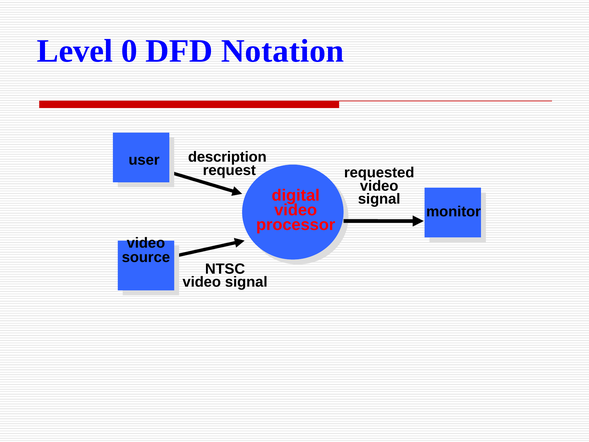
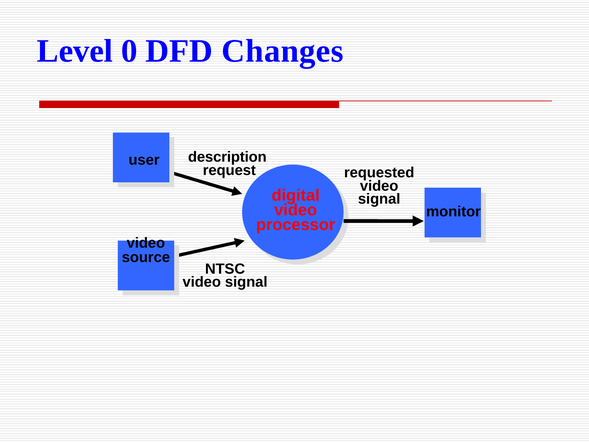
Notation: Notation -> Changes (283, 51)
